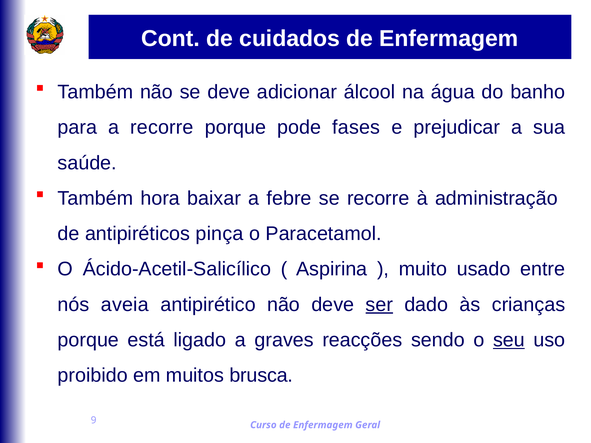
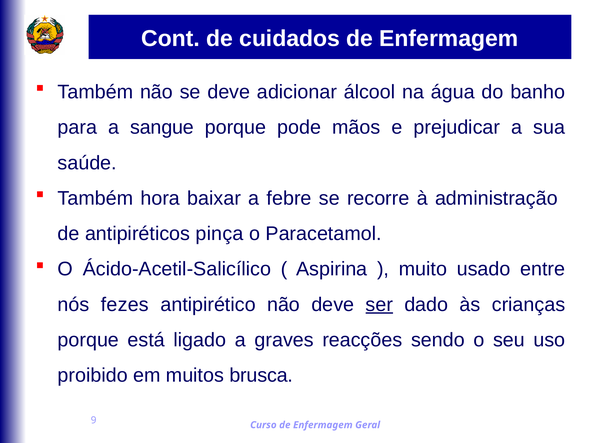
a recorre: recorre -> sangue (162, 127)
fases: fases -> mãos (356, 127)
aveia: aveia -> fezes (125, 305)
seu underline: present -> none (509, 340)
